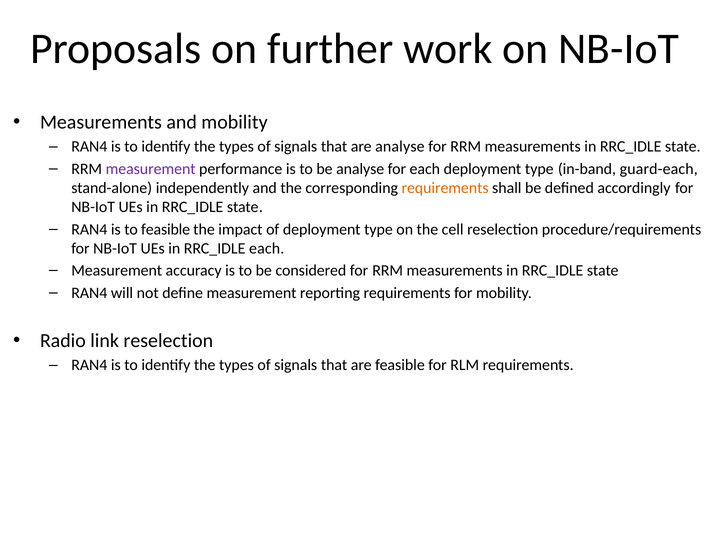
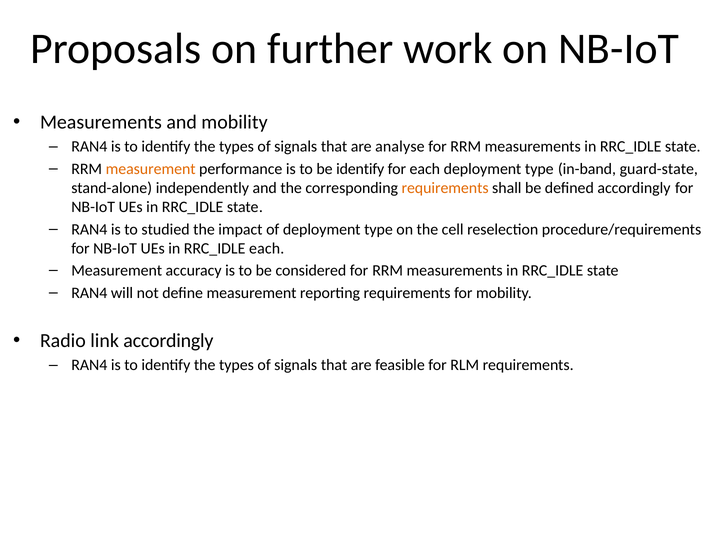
measurement colour: purple -> orange (151, 169)
be analyse: analyse -> identify (360, 169)
guard-each: guard-each -> guard-state (659, 169)
to feasible: feasible -> studied (166, 229)
link reselection: reselection -> accordingly (168, 341)
